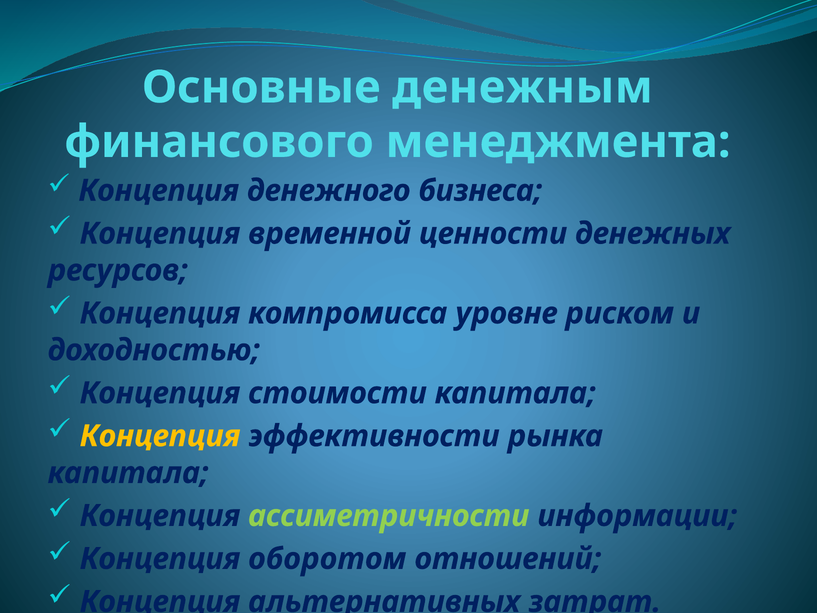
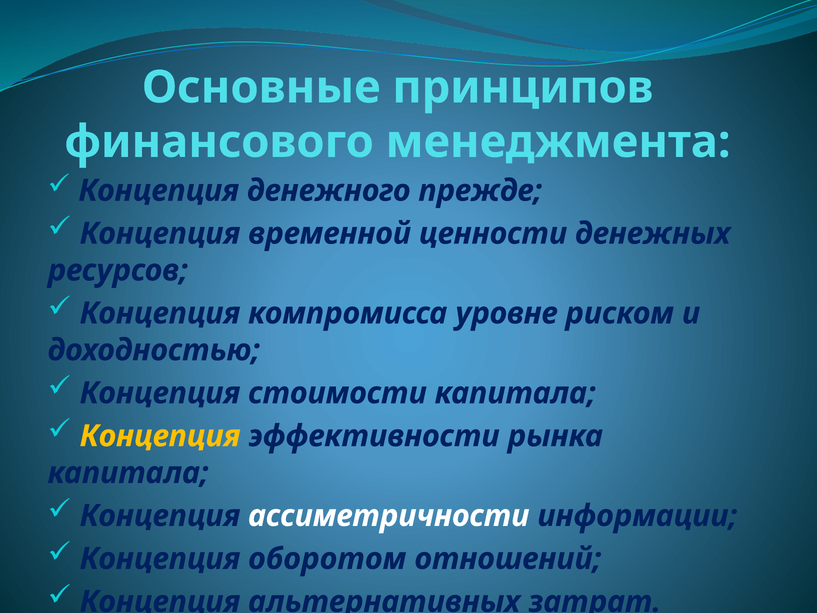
денежным: денежным -> принципов (523, 87)
бизнеса: бизнеса -> прежде (480, 191)
ассиметричности colour: light green -> white (389, 516)
